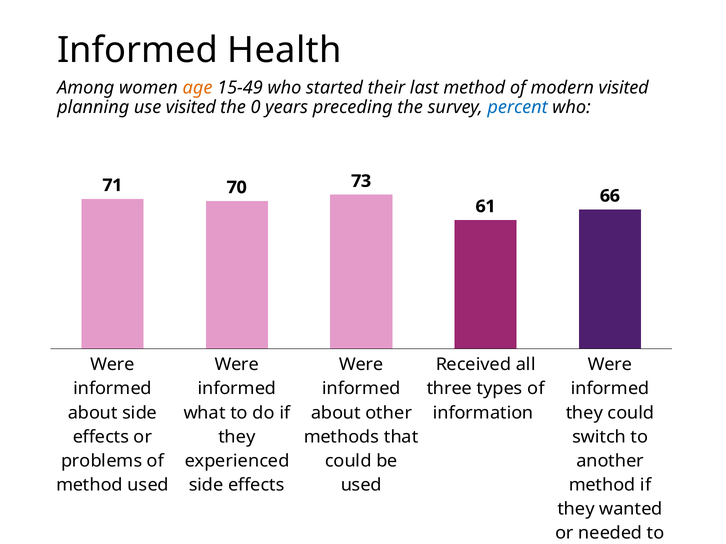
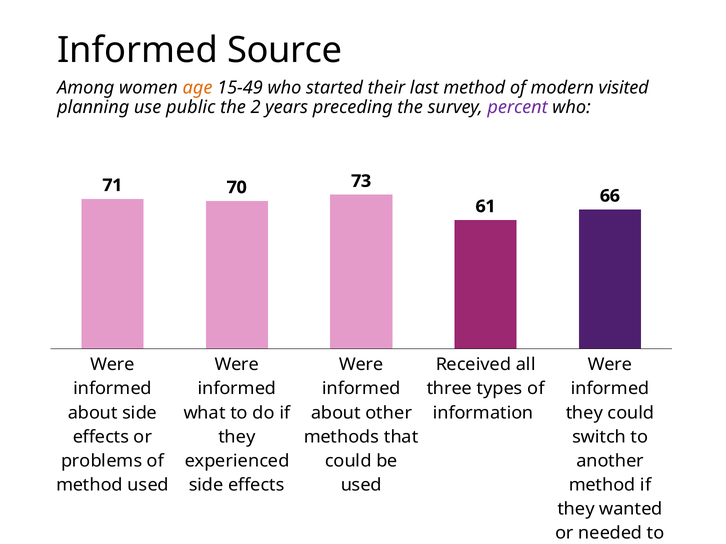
Health: Health -> Source (285, 50)
use visited: visited -> public (191, 107)
0: 0 -> 2 (256, 107)
percent colour: blue -> purple (518, 107)
